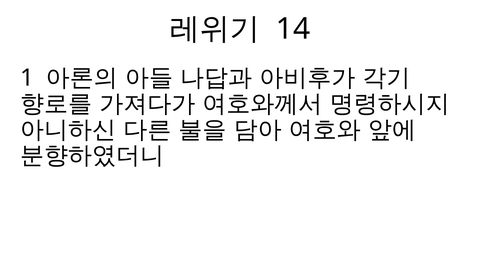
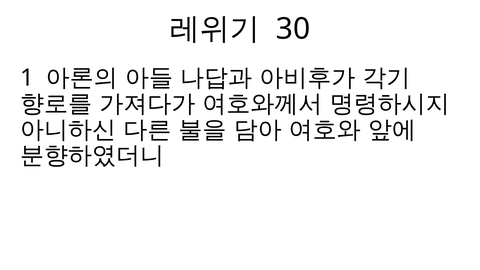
14: 14 -> 30 (293, 29)
